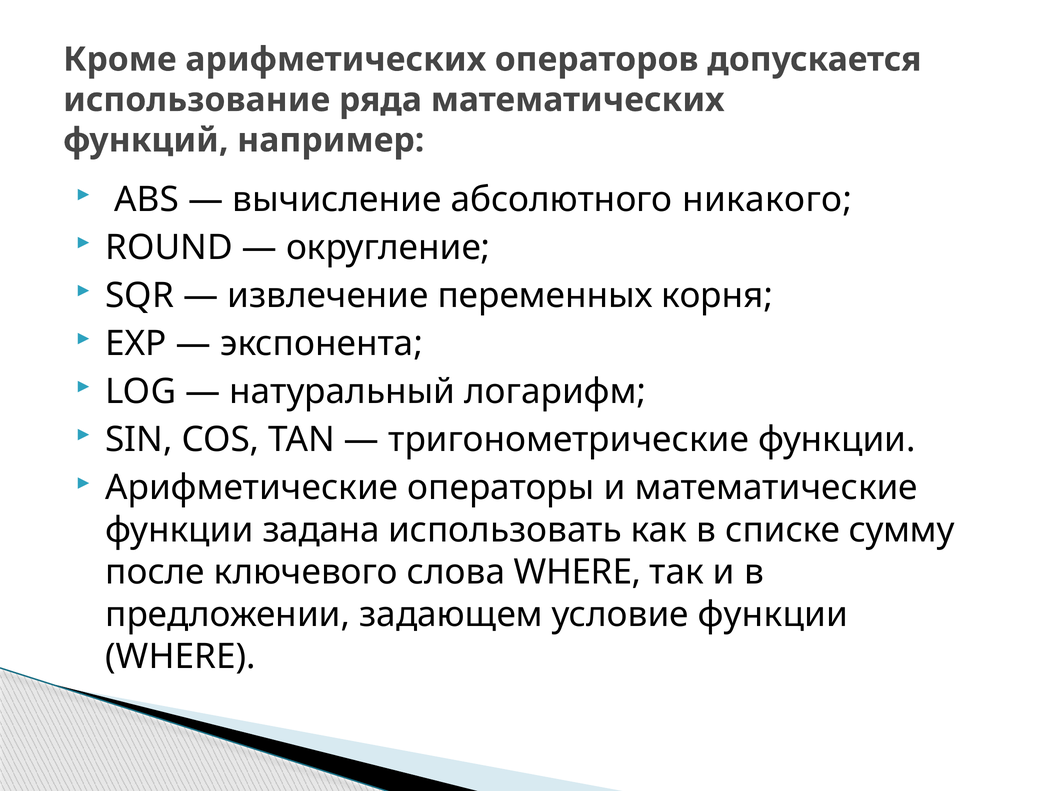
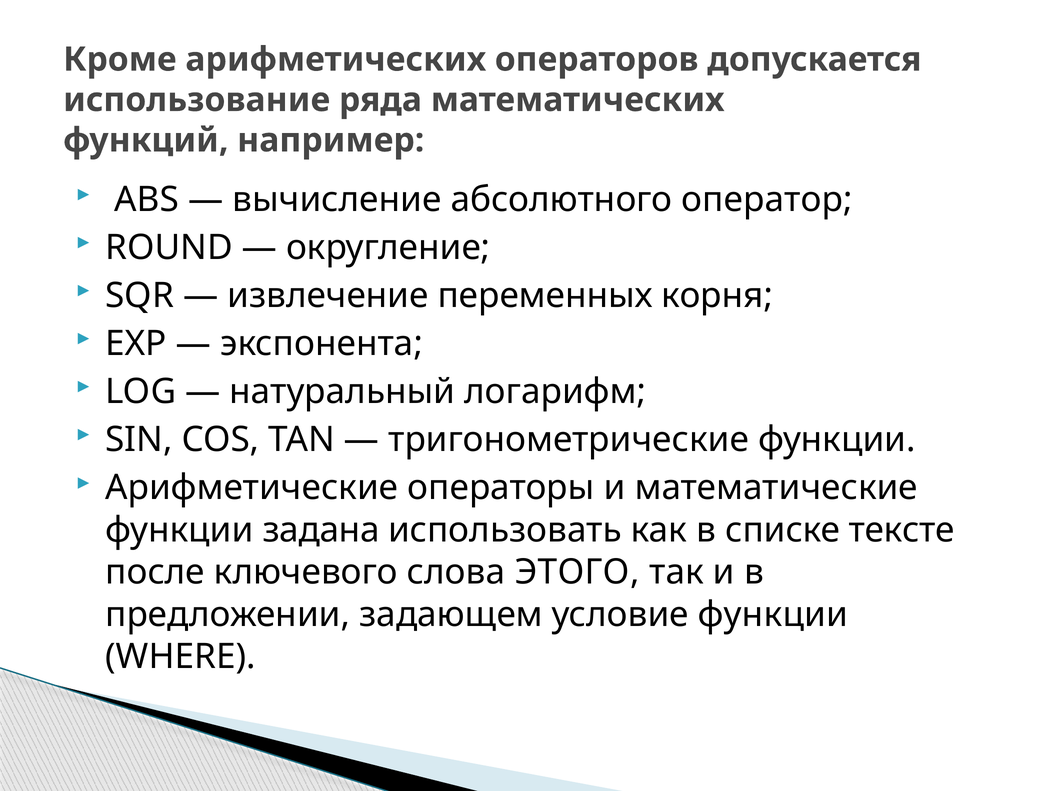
никакого: никакого -> оператор (767, 200)
сумму: сумму -> тексте (902, 530)
слова WHERE: WHERE -> ЭТОГО (577, 572)
